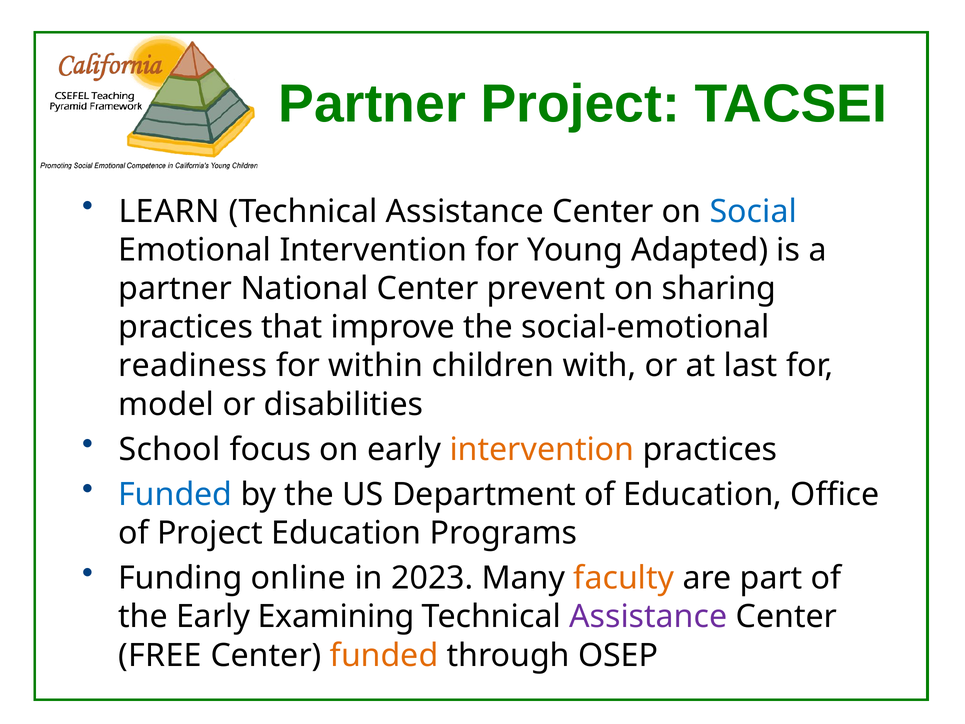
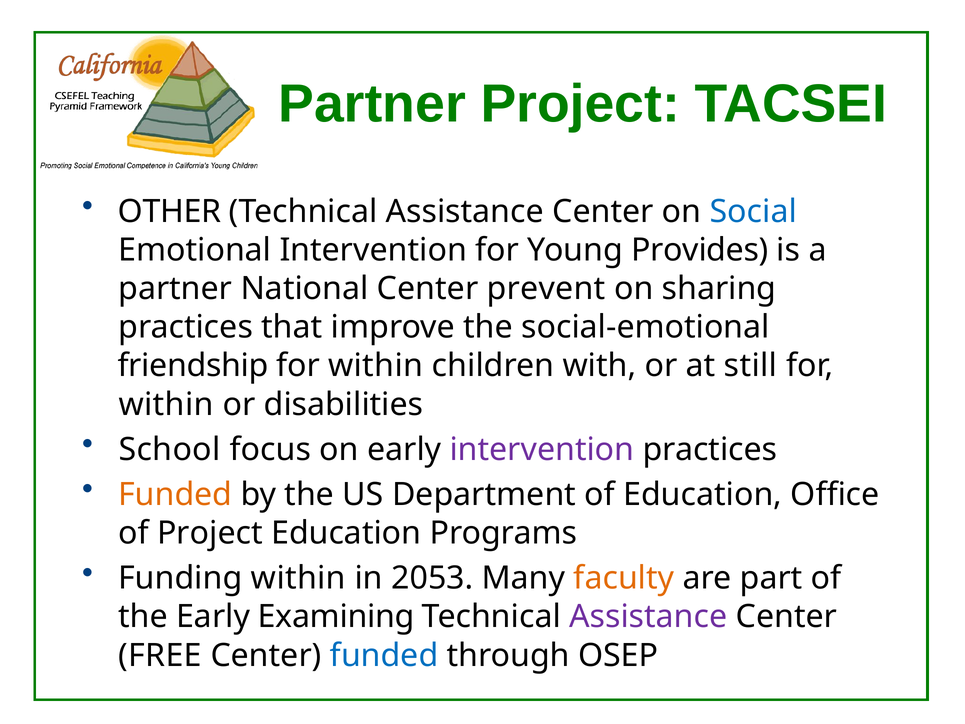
LEARN: LEARN -> OTHER (170, 211)
Adapted: Adapted -> Provides (700, 250)
readiness: readiness -> friendship (193, 366)
last: last -> still (751, 366)
model: model -> within (166, 404)
intervention colour: orange -> purple (542, 449)
Funded colour: blue -> orange (175, 494)
Funding online: online -> within (298, 578)
2023: 2023 -> 2053 (432, 578)
funded colour: orange -> blue (384, 655)
